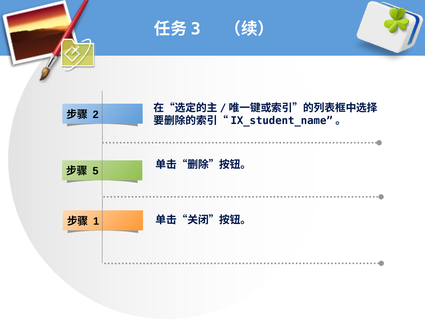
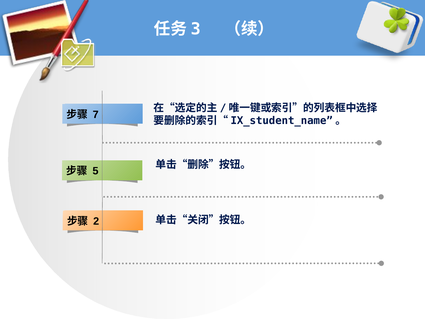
2: 2 -> 7 (96, 114)
1: 1 -> 2 (96, 221)
